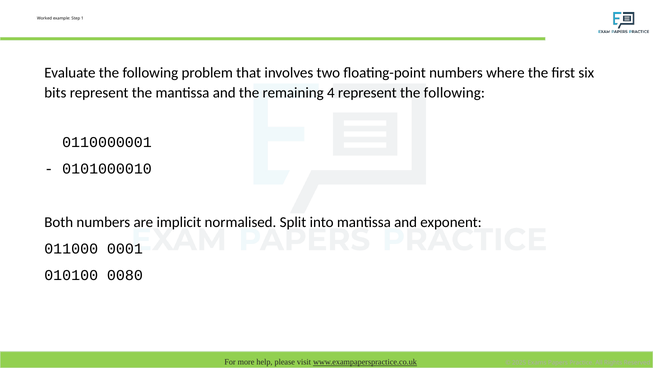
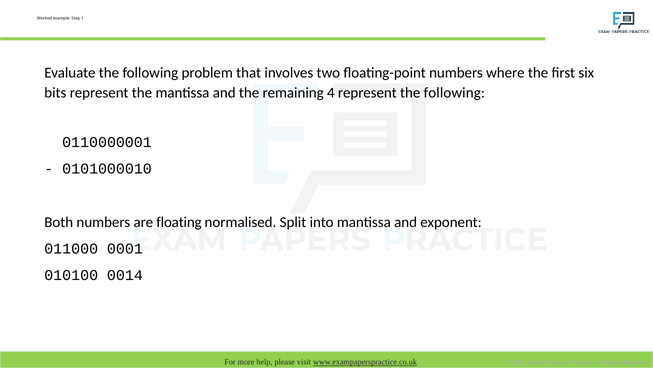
implicit: implicit -> floating (179, 222)
0080: 0080 -> 0014 (125, 275)
